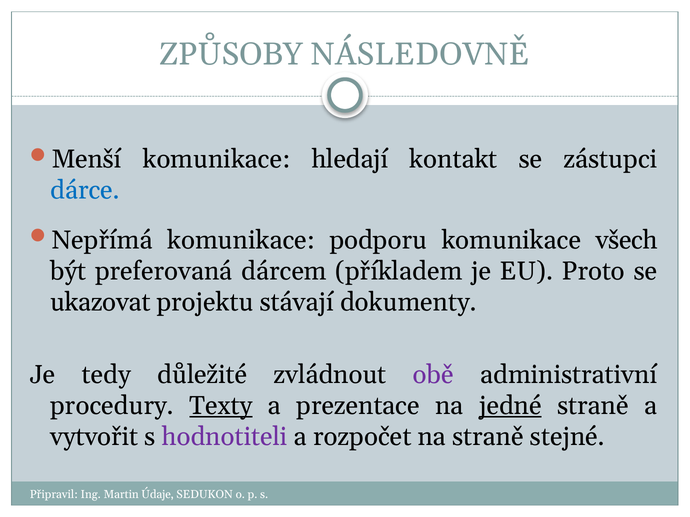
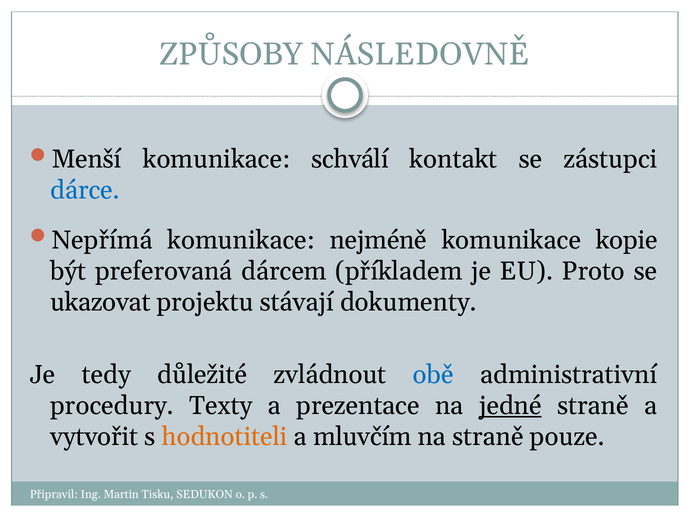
hledají: hledají -> schválí (350, 160)
podporu: podporu -> nejméně (378, 240)
všech: všech -> kopie (627, 240)
obě colour: purple -> blue (433, 375)
Texty underline: present -> none (221, 406)
hodnotiteli colour: purple -> orange (225, 437)
rozpočet: rozpočet -> mluvčím (362, 437)
stejné: stejné -> pouze (567, 437)
Údaje: Údaje -> Tisku (157, 495)
